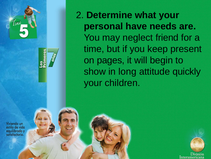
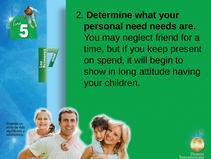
have: have -> need (136, 26)
pages: pages -> spend (111, 60)
quickly: quickly -> having (187, 71)
